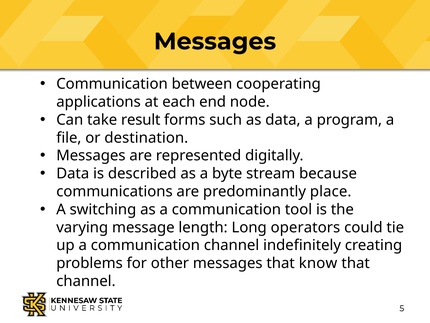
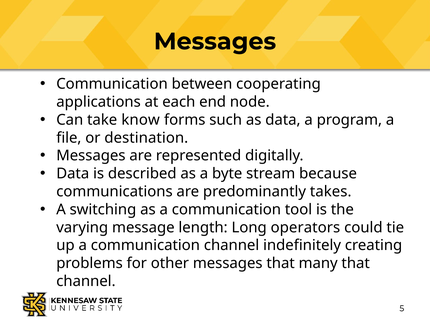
result: result -> know (141, 120)
place: place -> takes (331, 191)
know: know -> many (318, 263)
